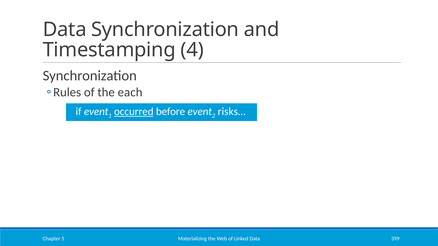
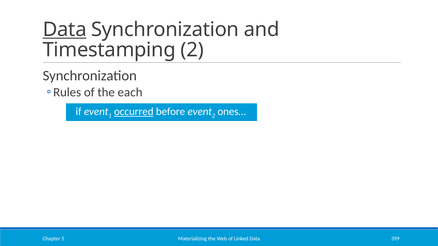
Data underline: none -> present (65, 30)
Timestamping 4: 4 -> 2 (192, 50)
risks…: risks… -> ones… (232, 112)
